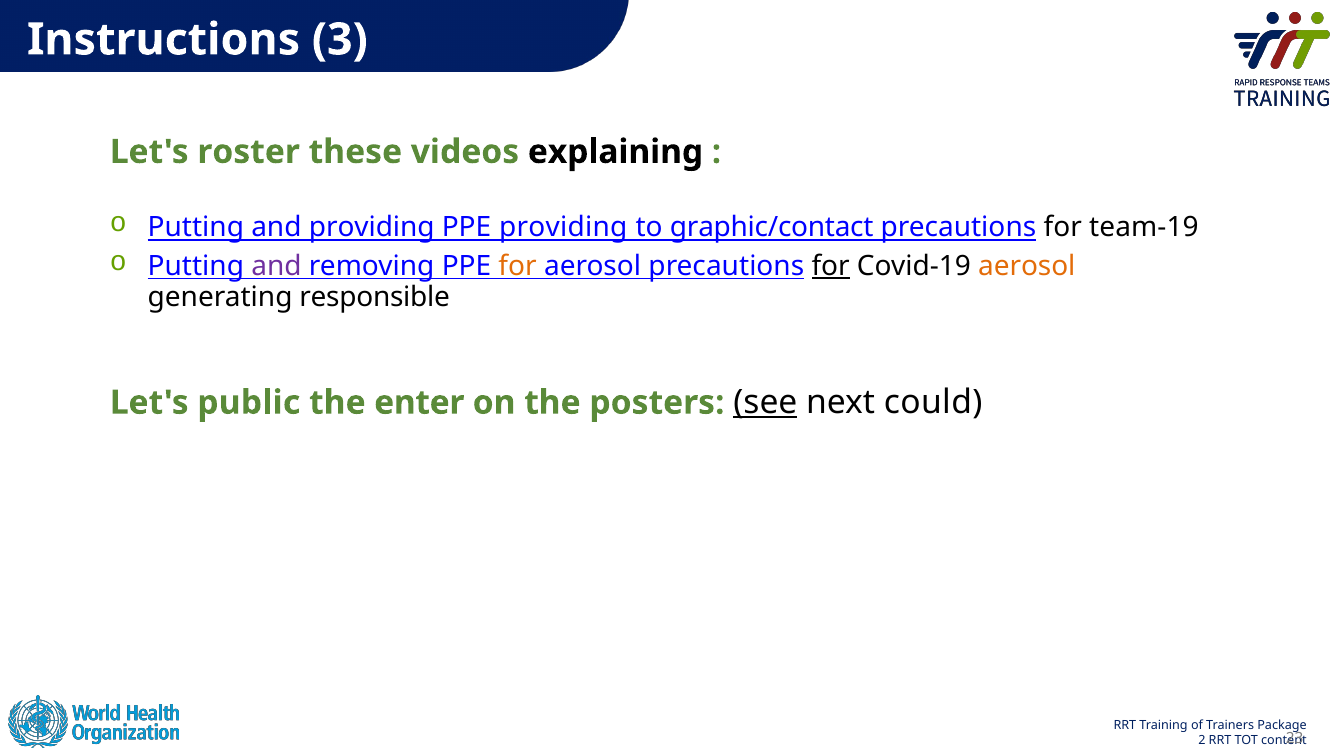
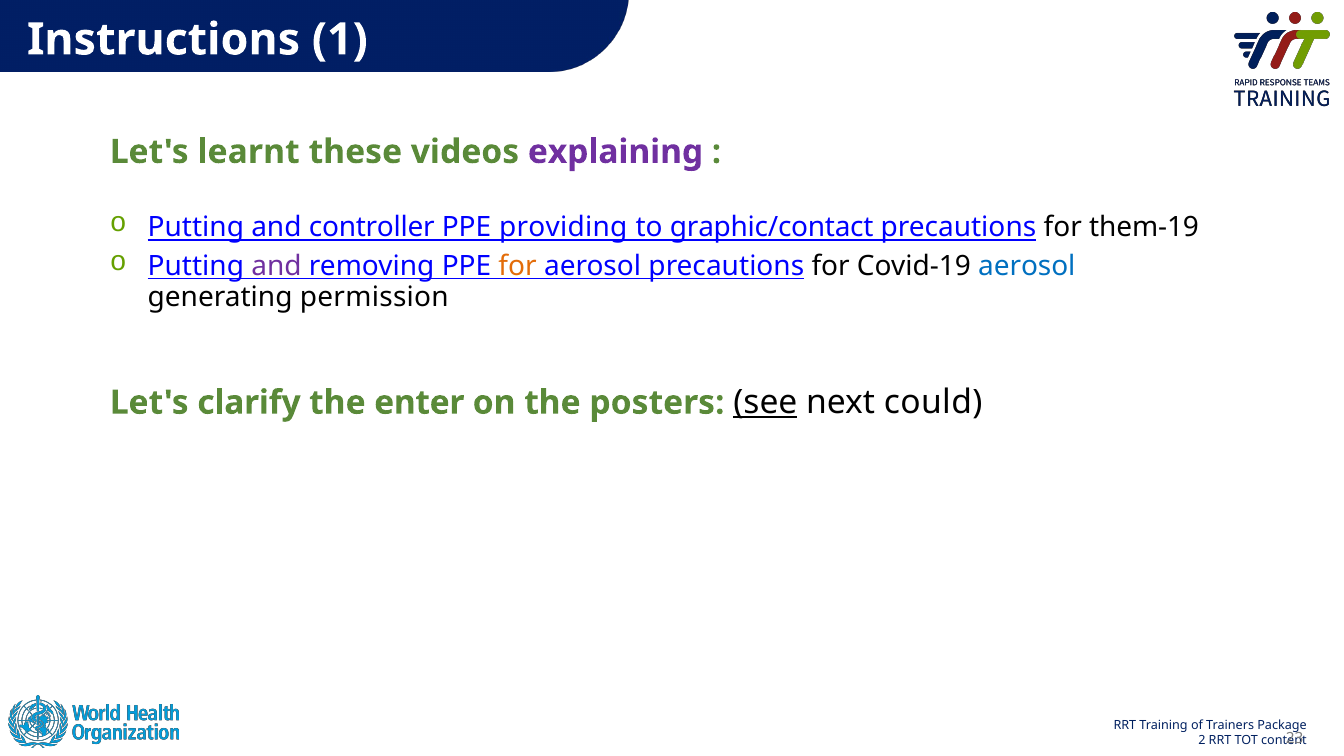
3: 3 -> 1 (340, 40)
roster: roster -> learnt (249, 152)
explaining colour: black -> purple (615, 152)
and providing: providing -> controller (372, 227)
team-19: team-19 -> them-19 (1144, 227)
for underline: present -> none (831, 266)
aerosol colour: orange -> blue (1027, 266)
responsible: responsible -> permission (374, 297)
public: public -> clarify (249, 403)
